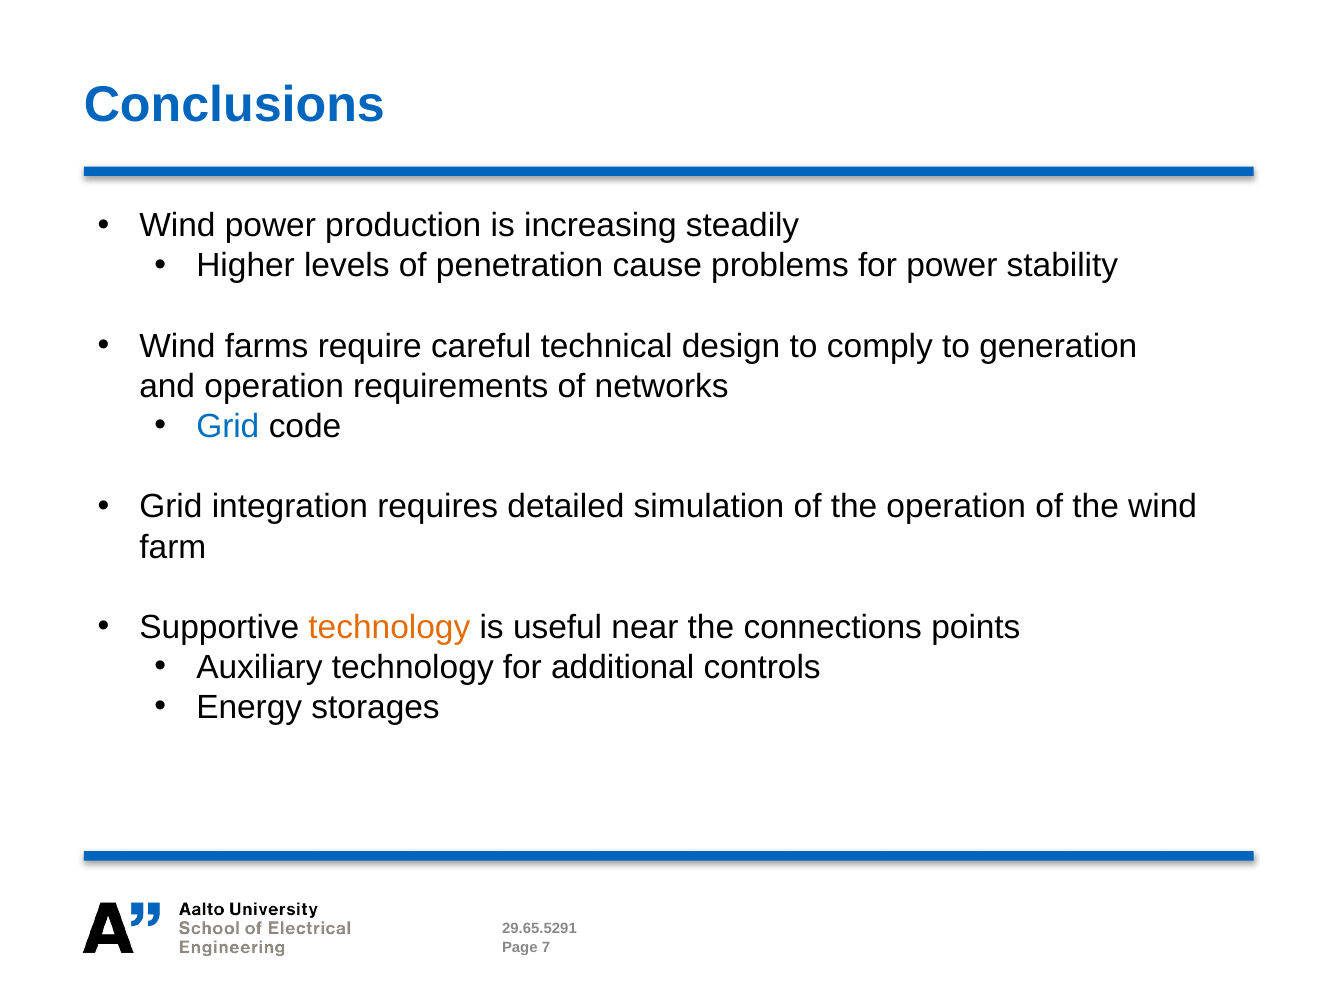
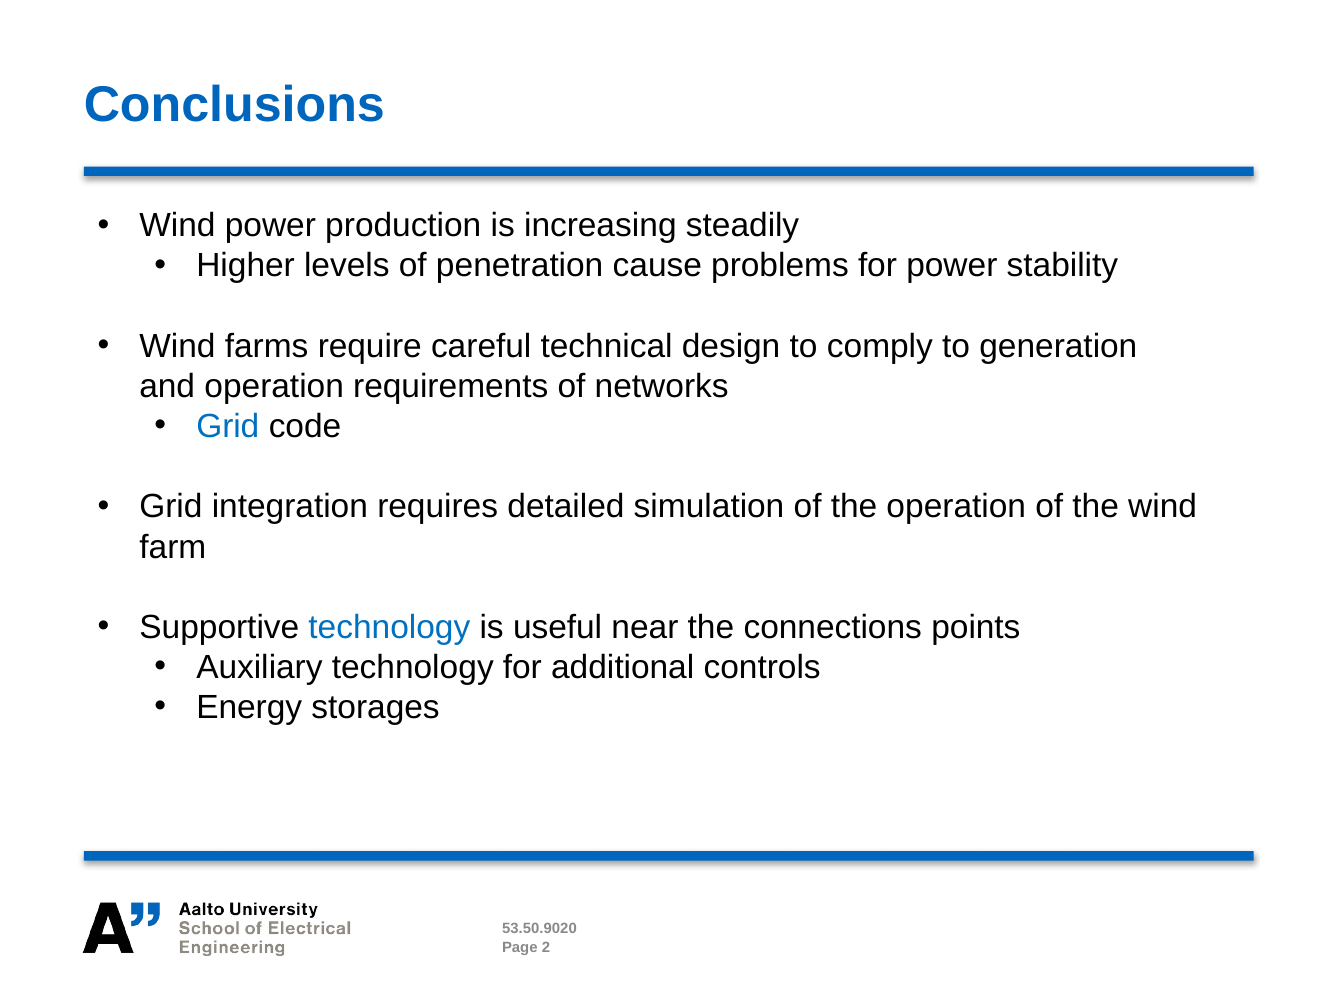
technology colour: orange -> blue (389, 628)
29.65.5291: 29.65.5291 -> 53.50.9020 (539, 929)
7: 7 -> 2 (546, 947)
